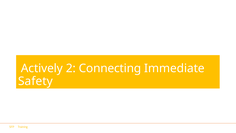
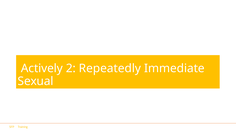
Connecting: Connecting -> Repeatedly (110, 68)
Safety: Safety -> Sexual (36, 81)
